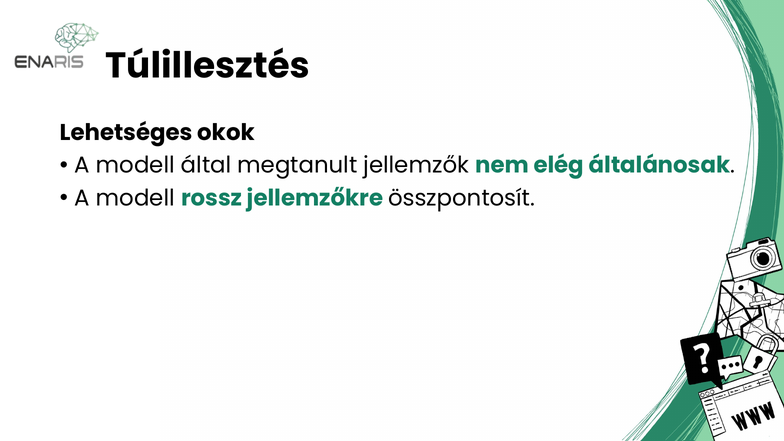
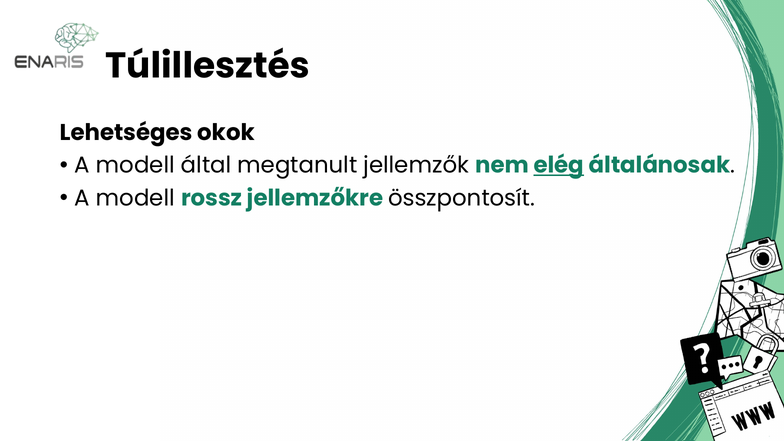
elég underline: none -> present (559, 165)
